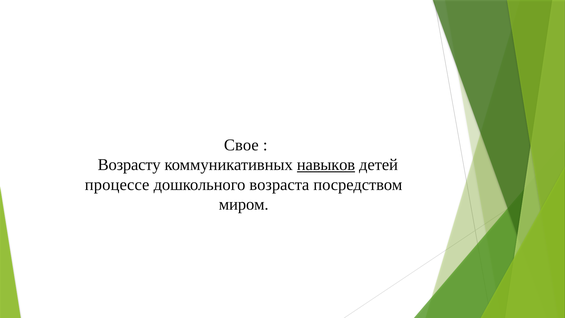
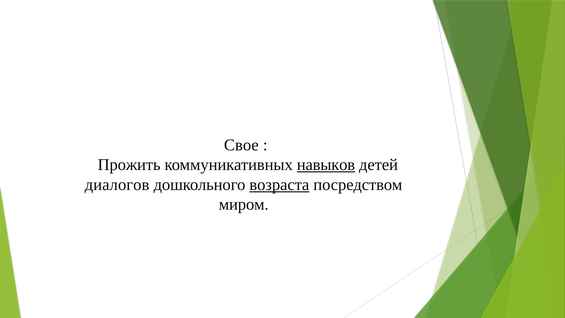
Возрасту: Возрасту -> Прожить (129, 165)
процессе: процессе -> диалогов (117, 184)
возраста underline: none -> present (279, 184)
